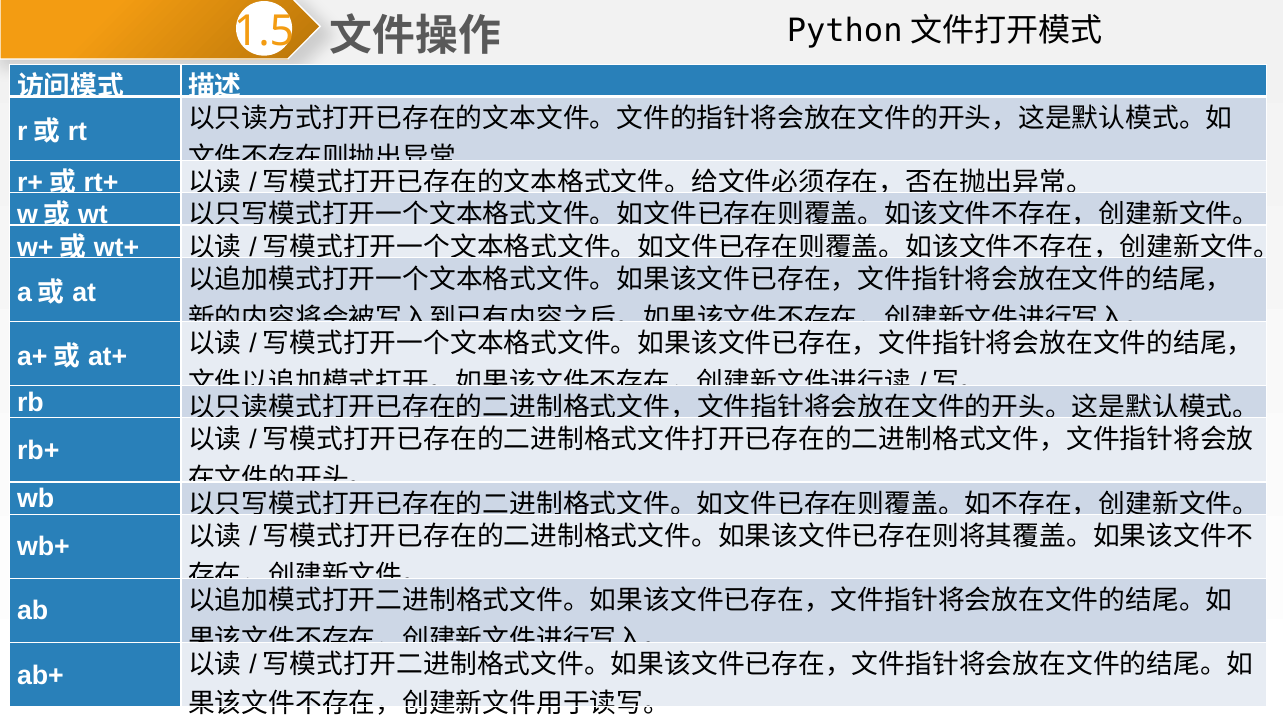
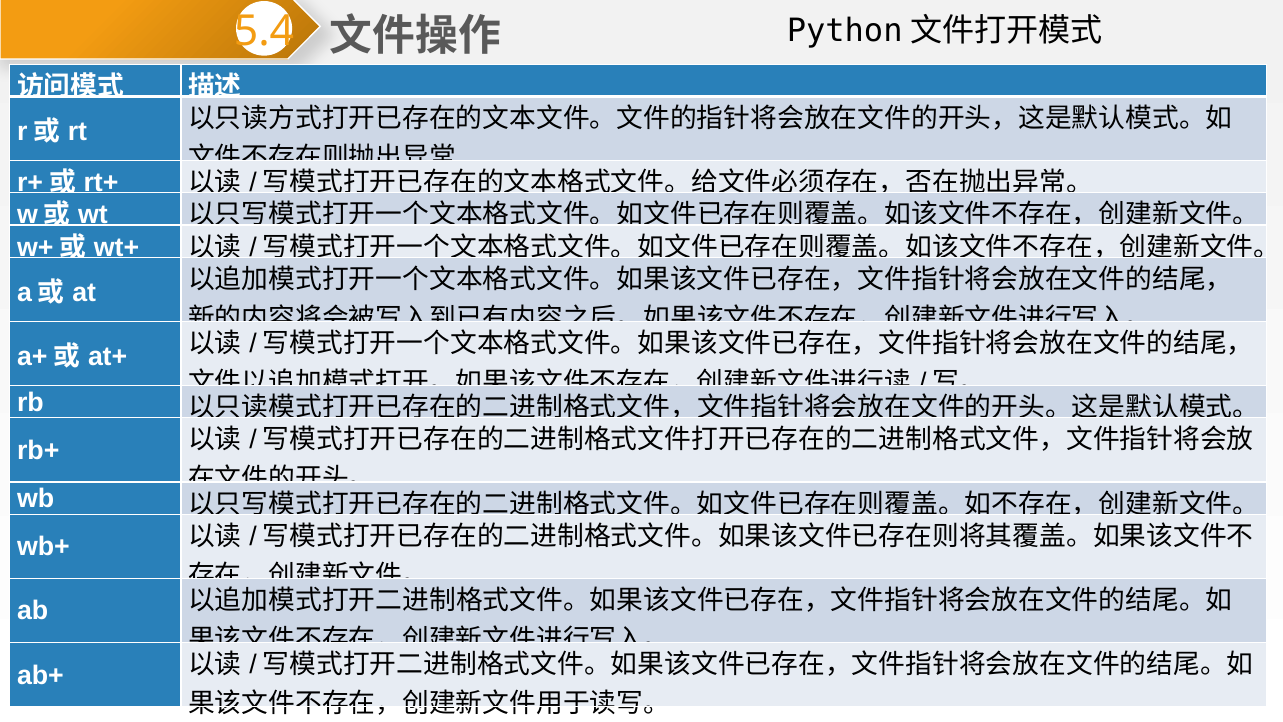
1.5: 1.5 -> 5.4 (264, 31)
